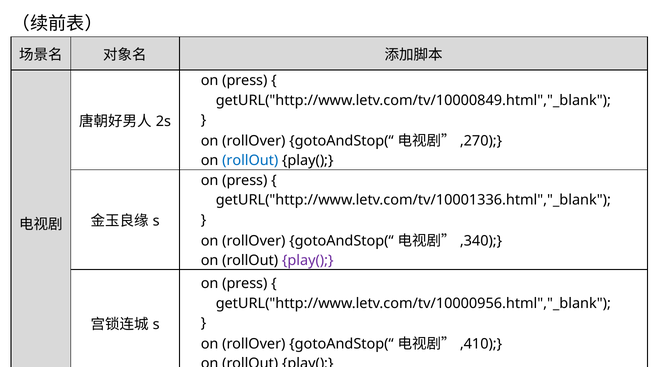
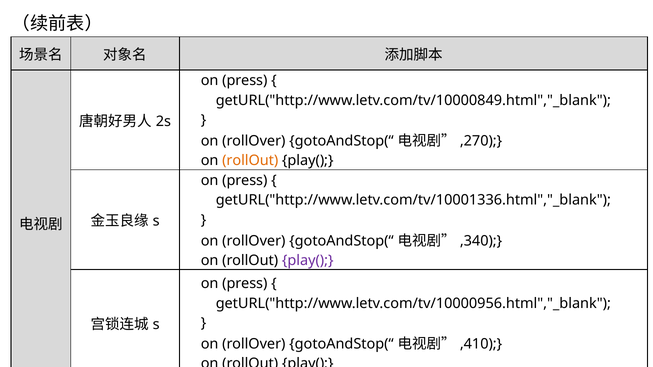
rollOut colour: blue -> orange (250, 161)
